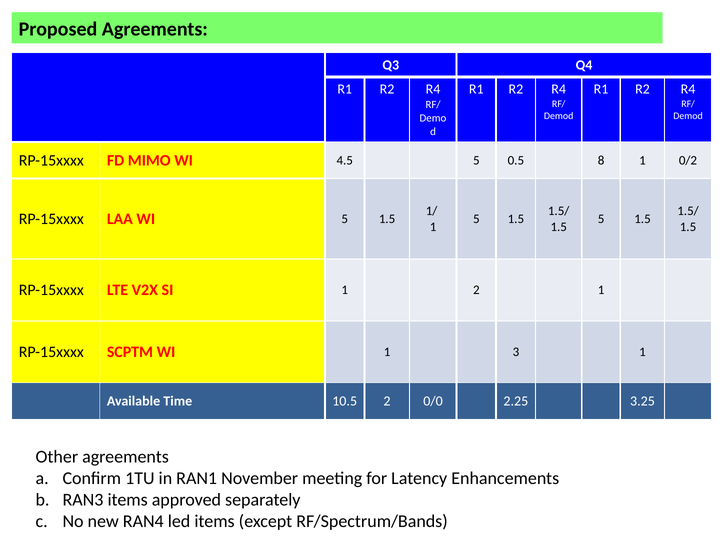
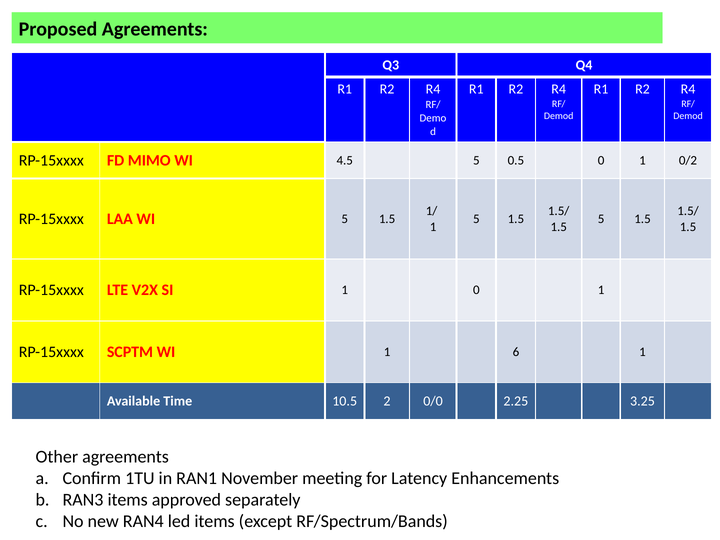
0.5 8: 8 -> 0 (601, 160)
1 2: 2 -> 0 (476, 290)
3: 3 -> 6 (516, 352)
